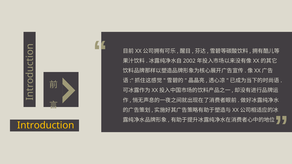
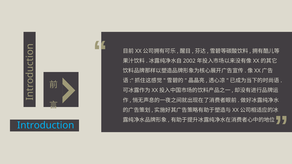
Introduction colour: yellow -> light blue (46, 125)
